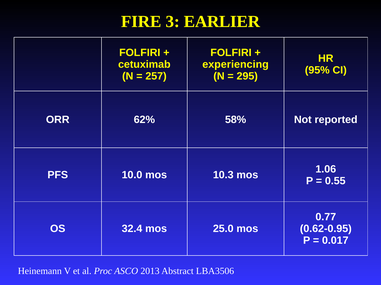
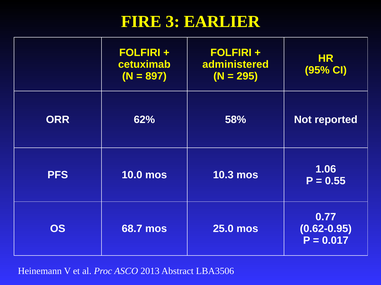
experiencing: experiencing -> administered (236, 64)
257: 257 -> 897 (156, 76)
32.4: 32.4 -> 68.7 (132, 229)
